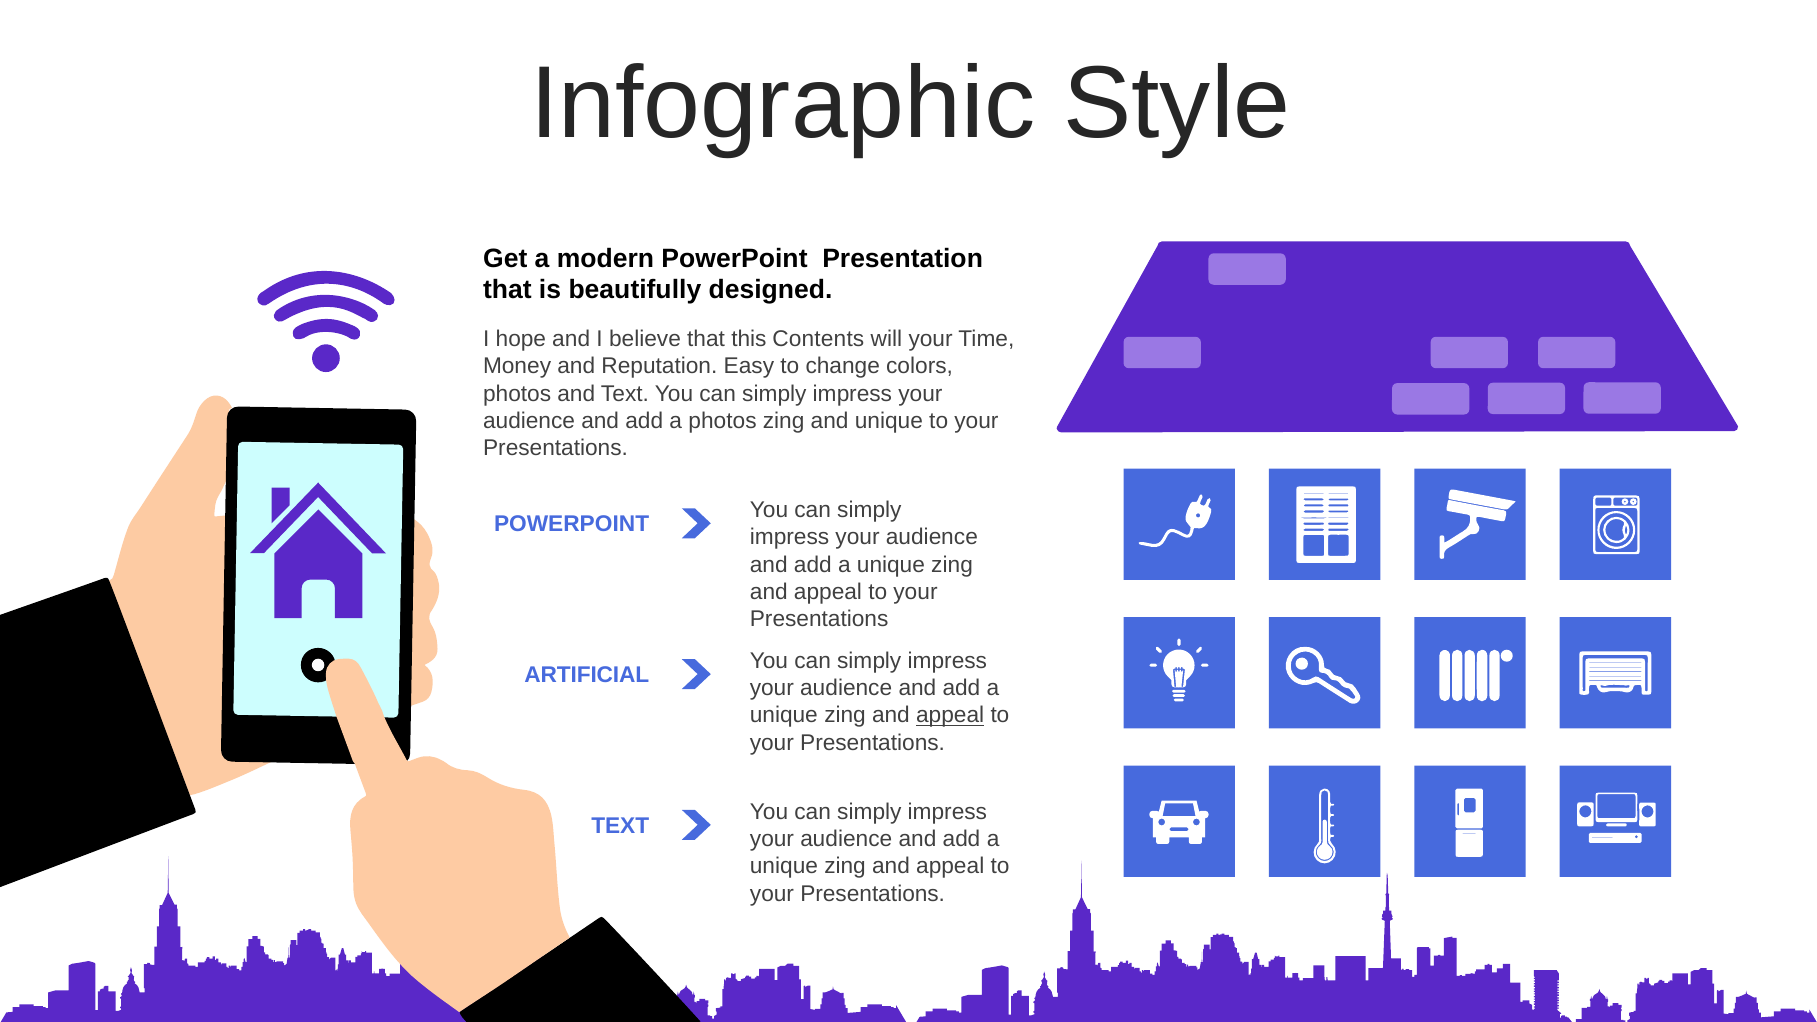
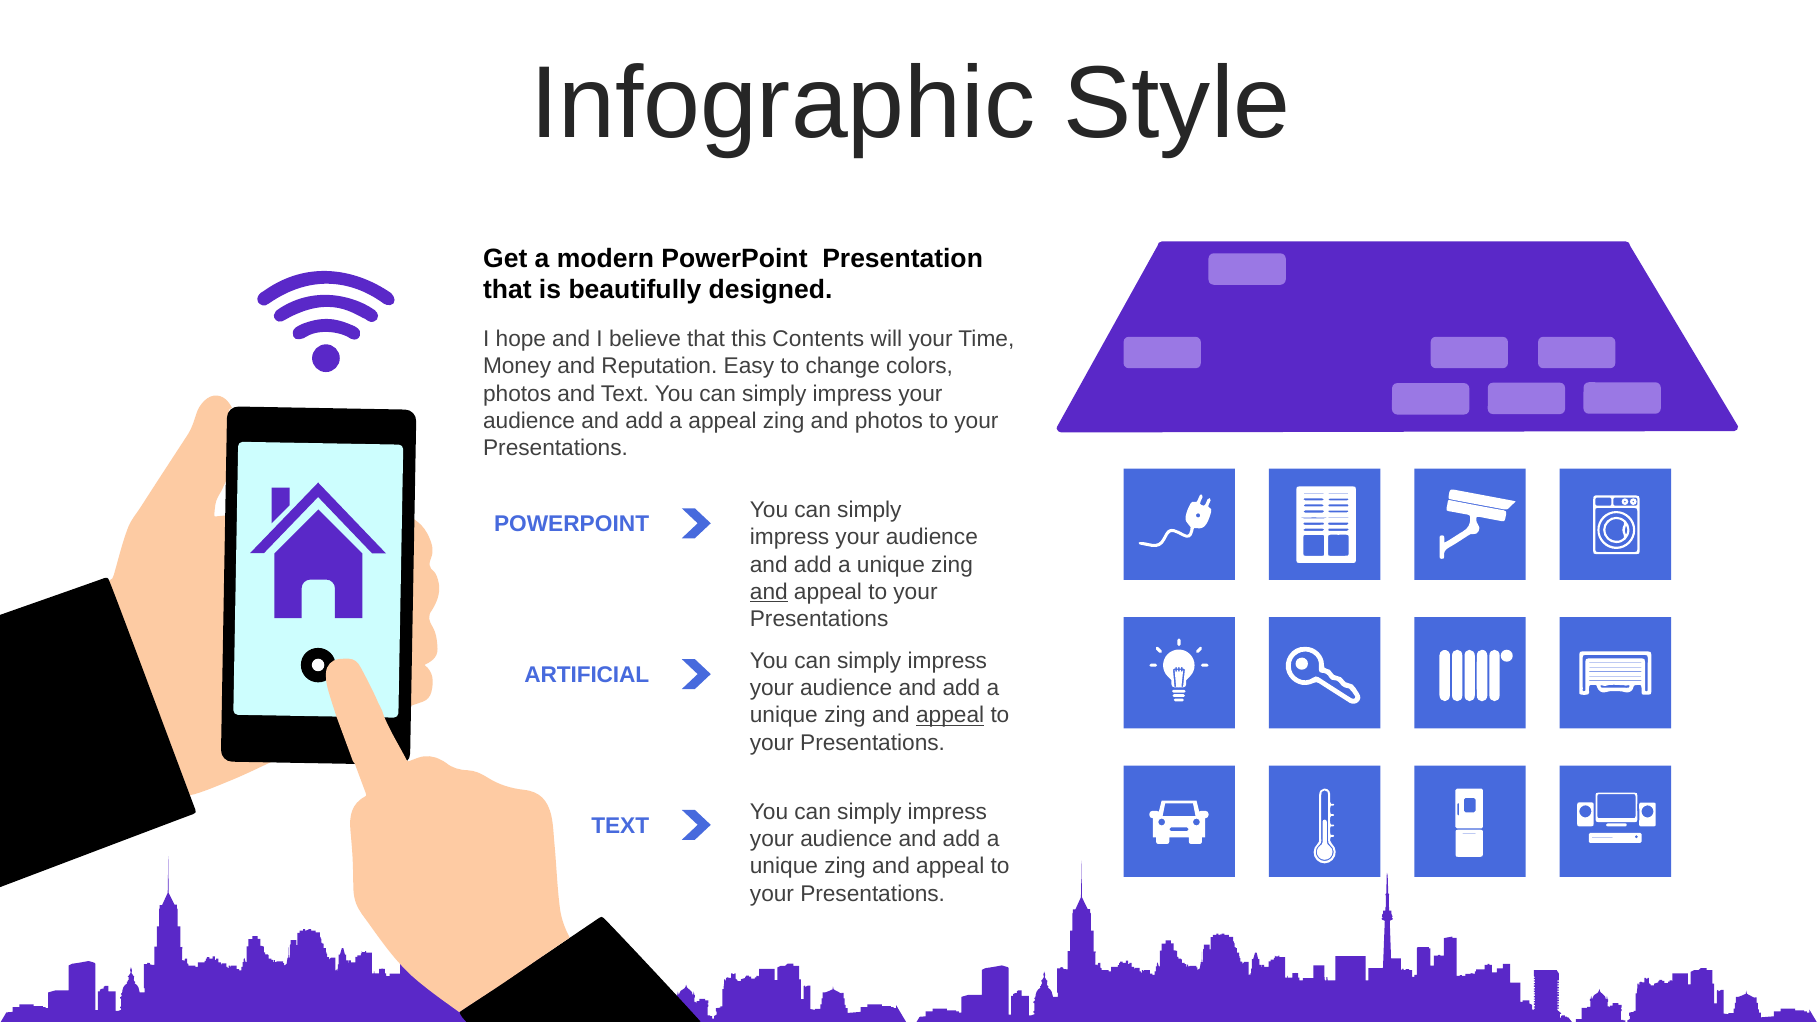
a photos: photos -> appeal (723, 421)
and unique: unique -> photos (889, 421)
and underline: none -> present (769, 592)
